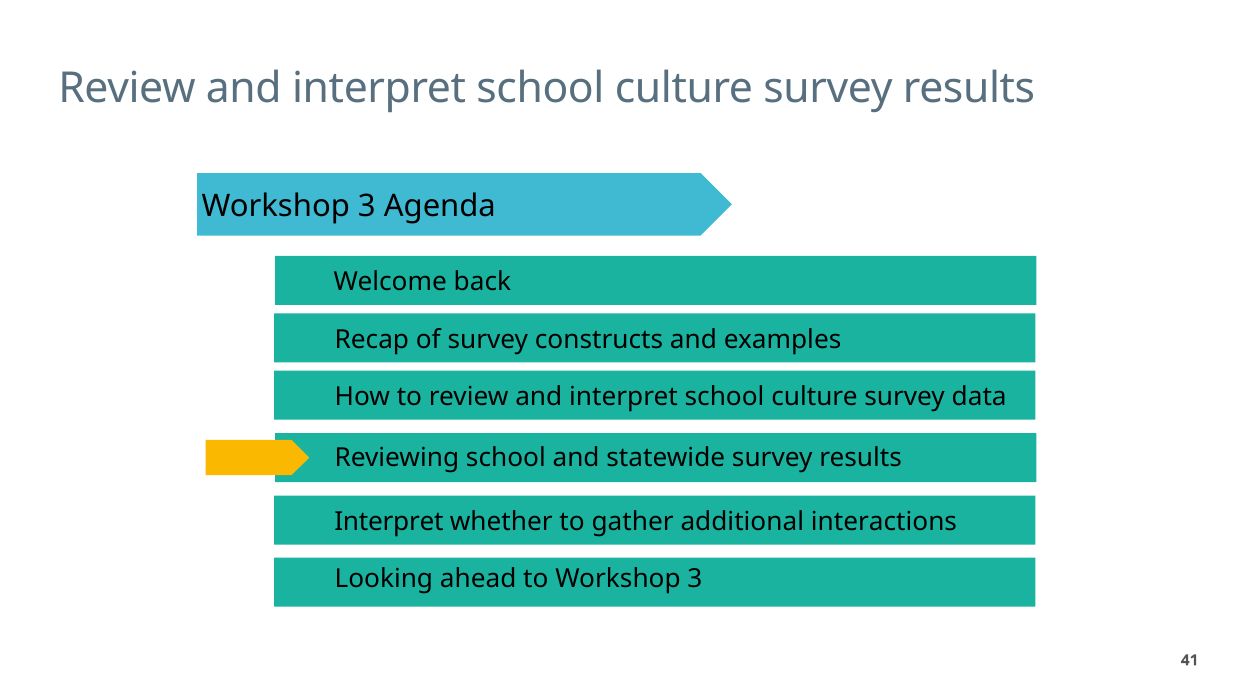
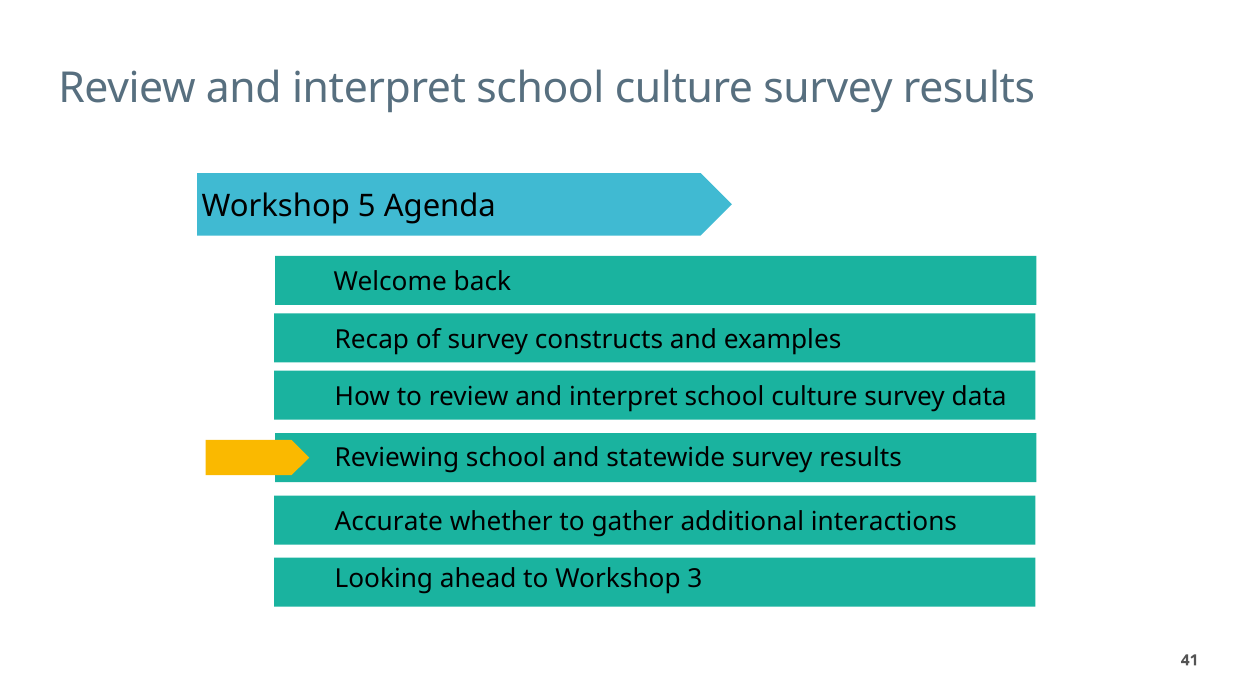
3: 3 -> 5 (367, 207)
Interpret: Interpret -> Accurate (389, 522)
